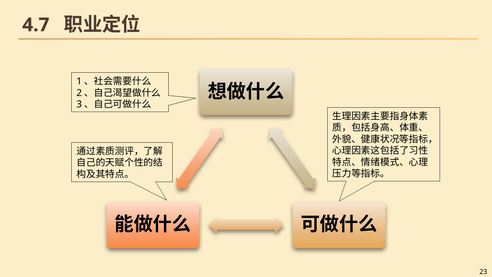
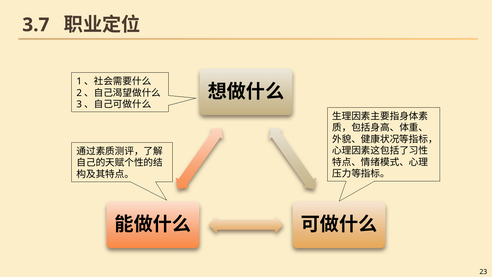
4.7: 4.7 -> 3.7 (36, 25)
